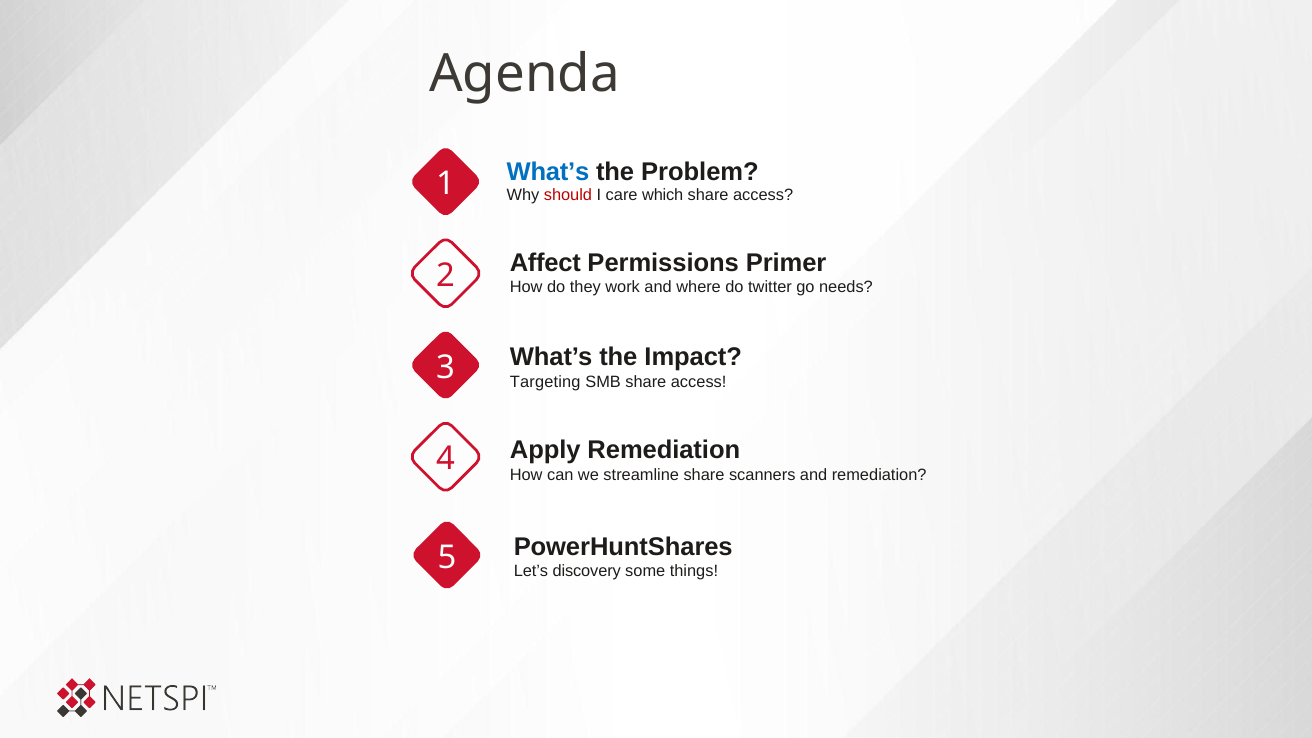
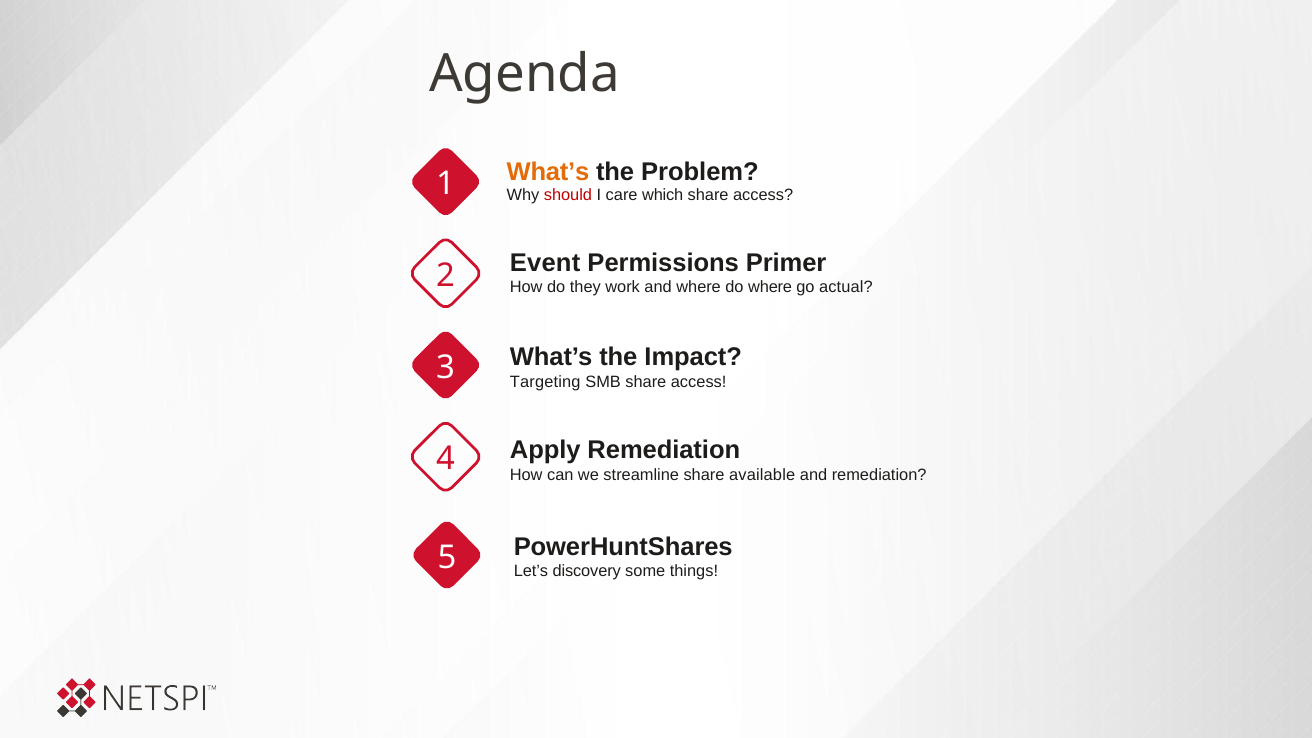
What’s colour: blue -> orange (548, 172)
Affect: Affect -> Event (545, 263)
do twitter: twitter -> where (770, 287)
needs: needs -> actual (846, 287)
scanners: scanners -> available (762, 475)
